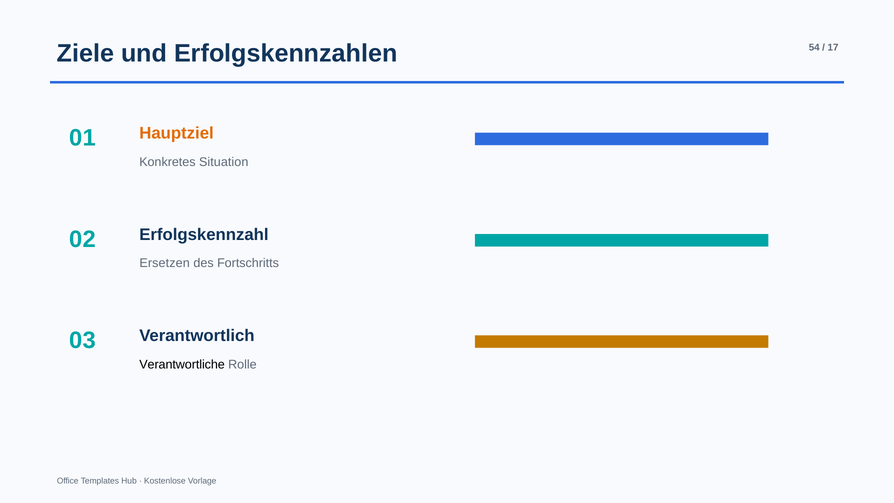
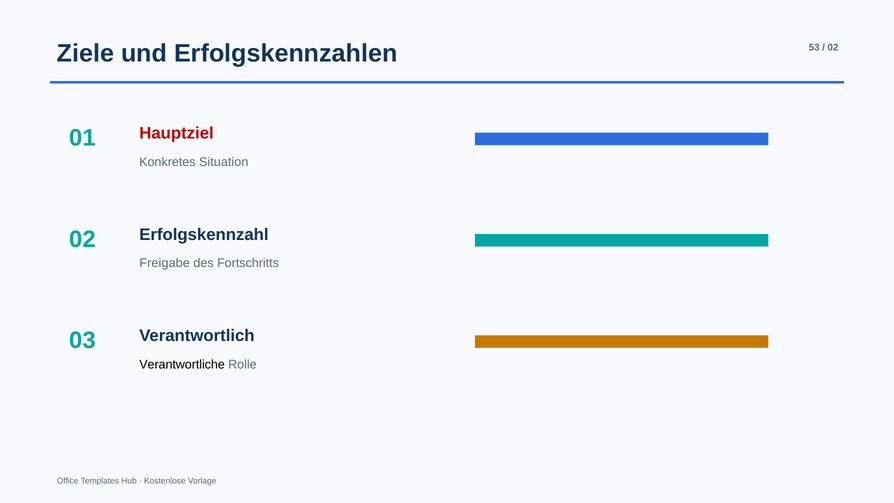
54: 54 -> 53 (814, 48)
17: 17 -> 02 (833, 48)
Hauptziel colour: orange -> red (177, 133)
Ersetzen: Ersetzen -> Freigabe (165, 263)
